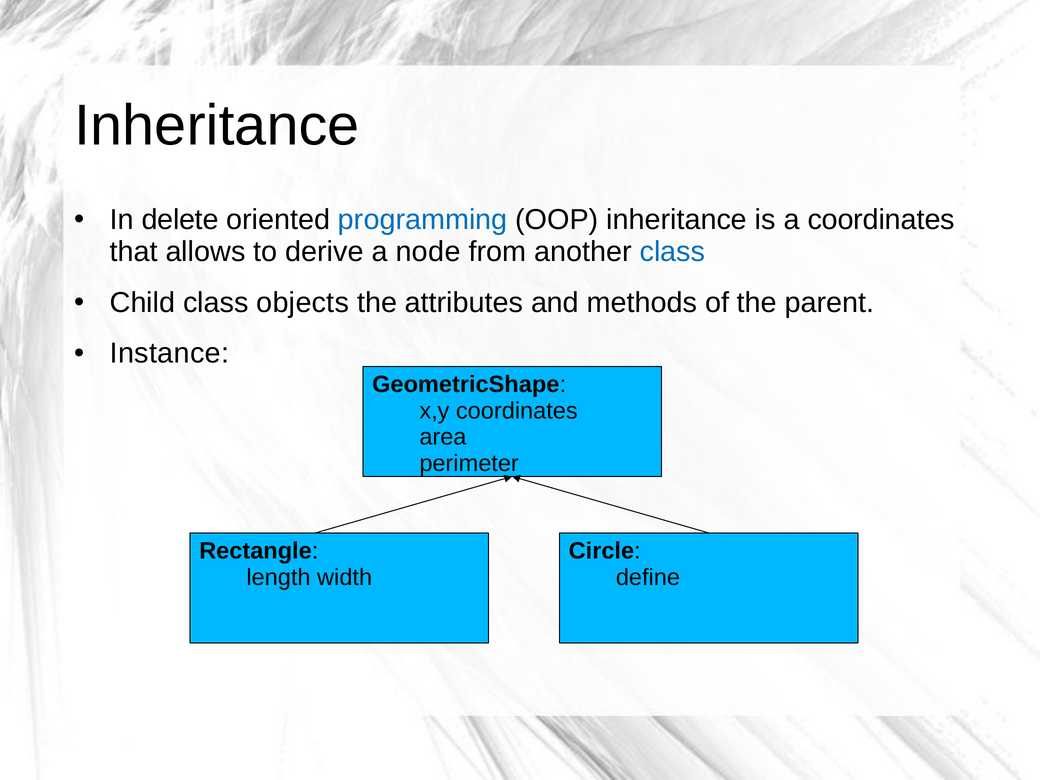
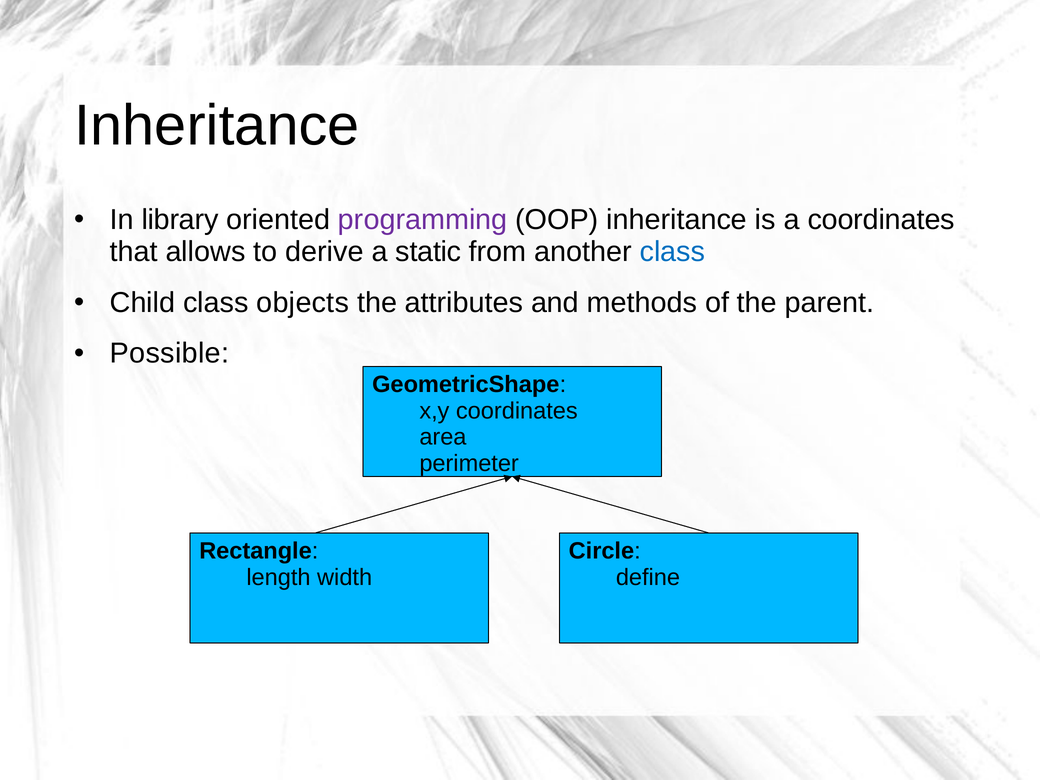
delete: delete -> library (180, 220)
programming colour: blue -> purple (423, 220)
node: node -> static (428, 252)
Instance: Instance -> Possible (169, 353)
